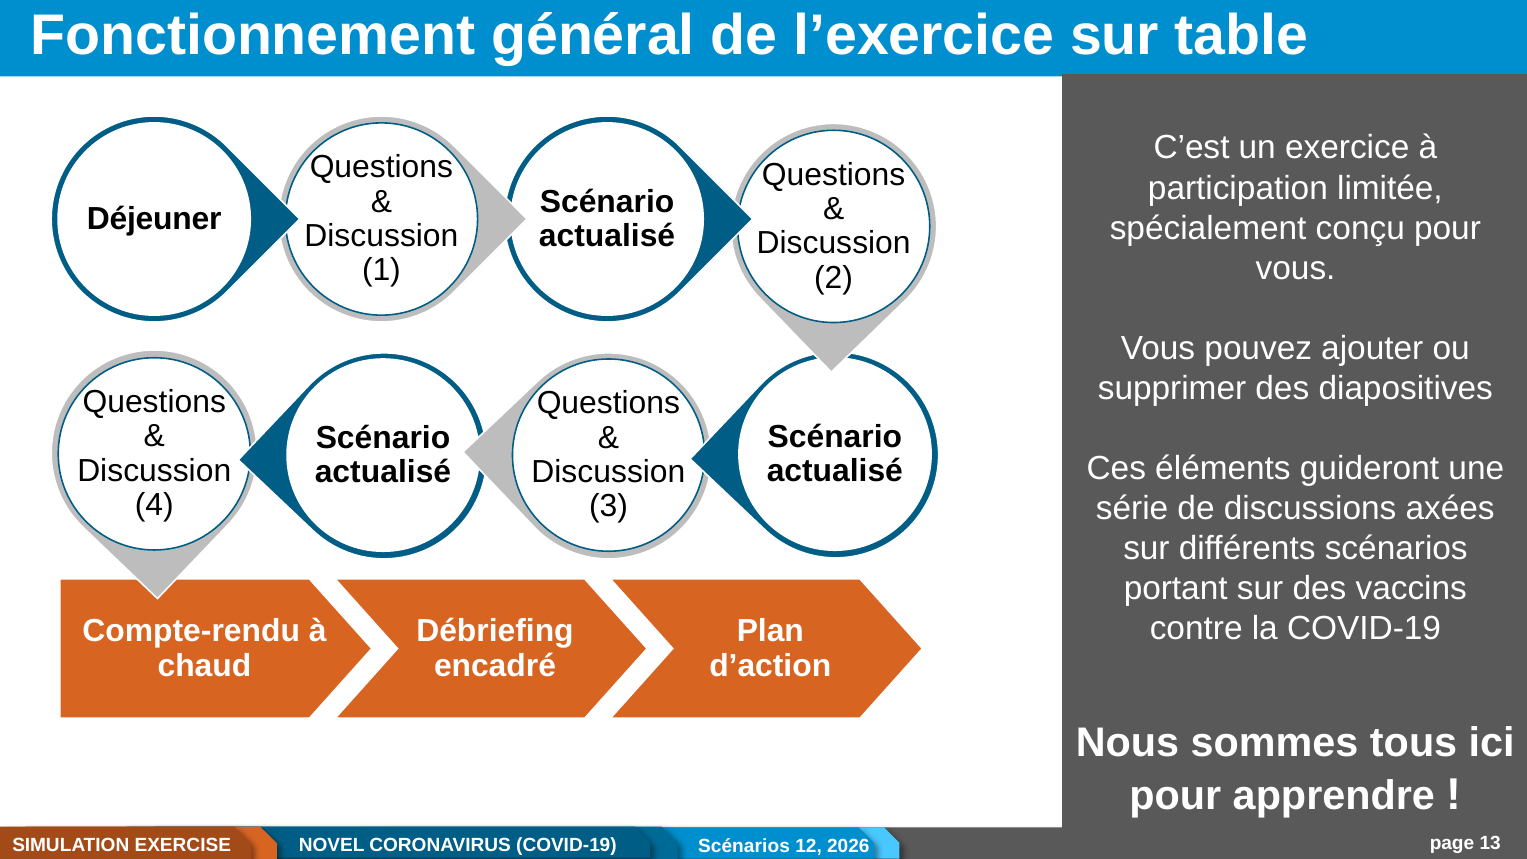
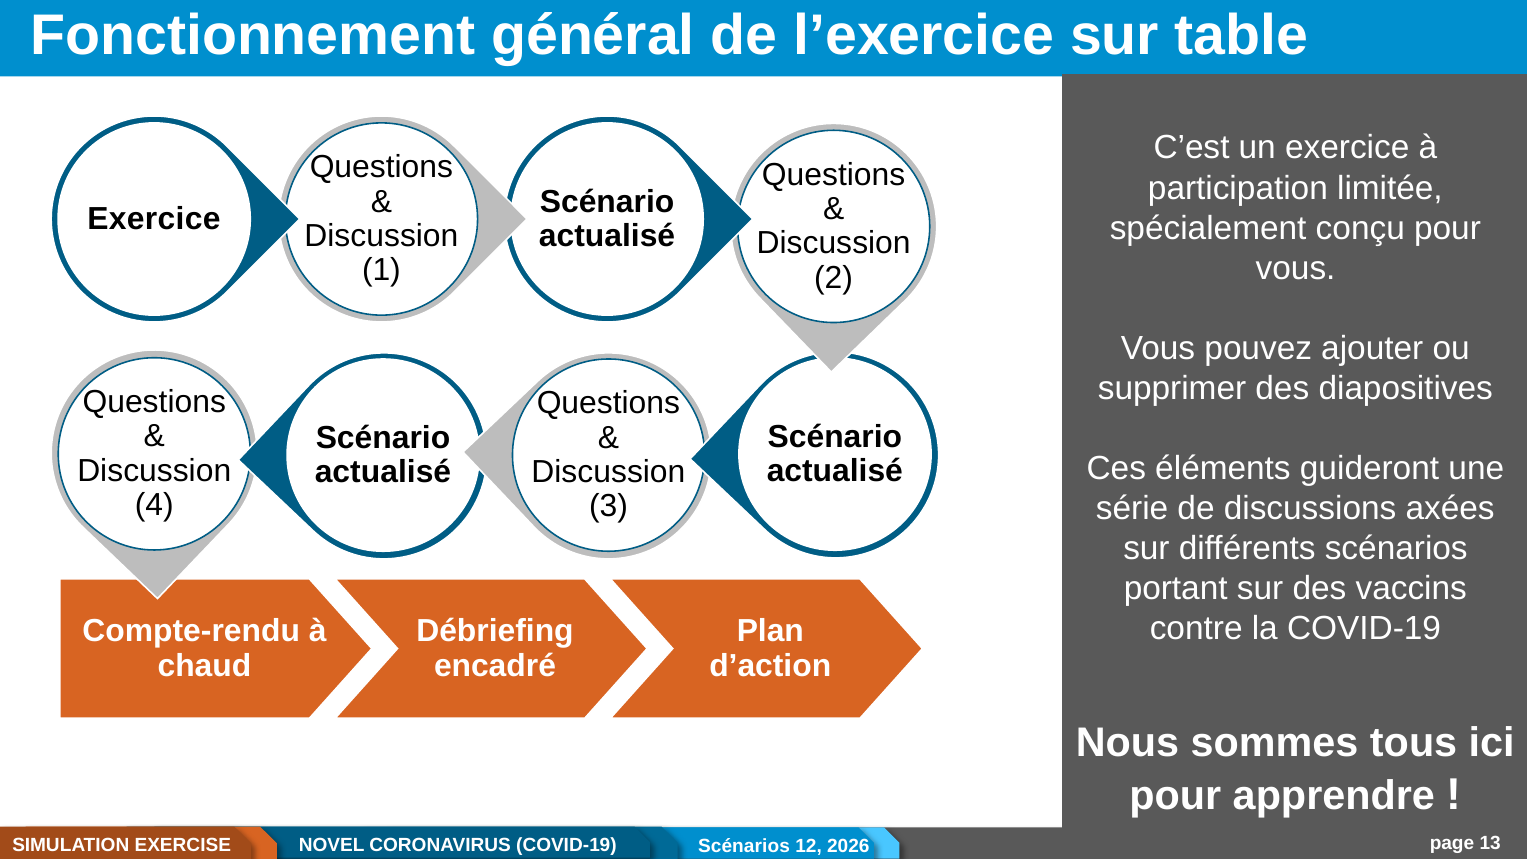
Déjeuner: Déjeuner -> Exercice (154, 219)
